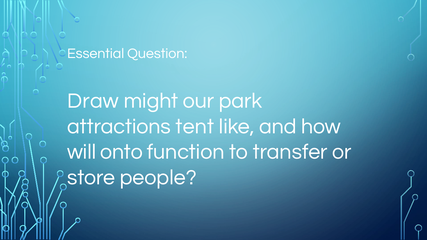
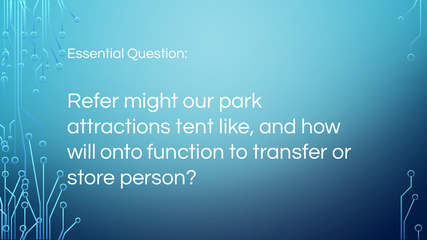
Draw: Draw -> Refer (93, 101)
people: people -> person (158, 178)
